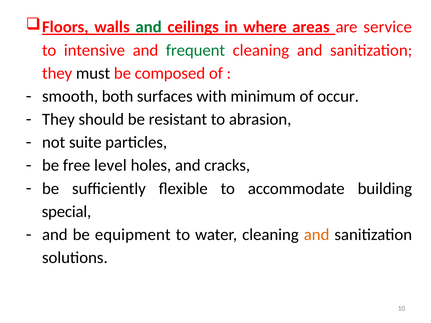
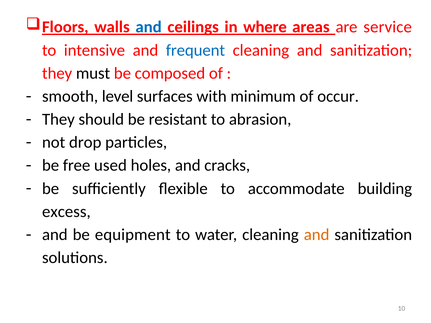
and colour: green -> blue (149, 27)
frequent colour: green -> blue (195, 50)
both: both -> level (118, 96)
suite: suite -> drop (85, 143)
level: level -> used (110, 166)
special: special -> excess (66, 212)
